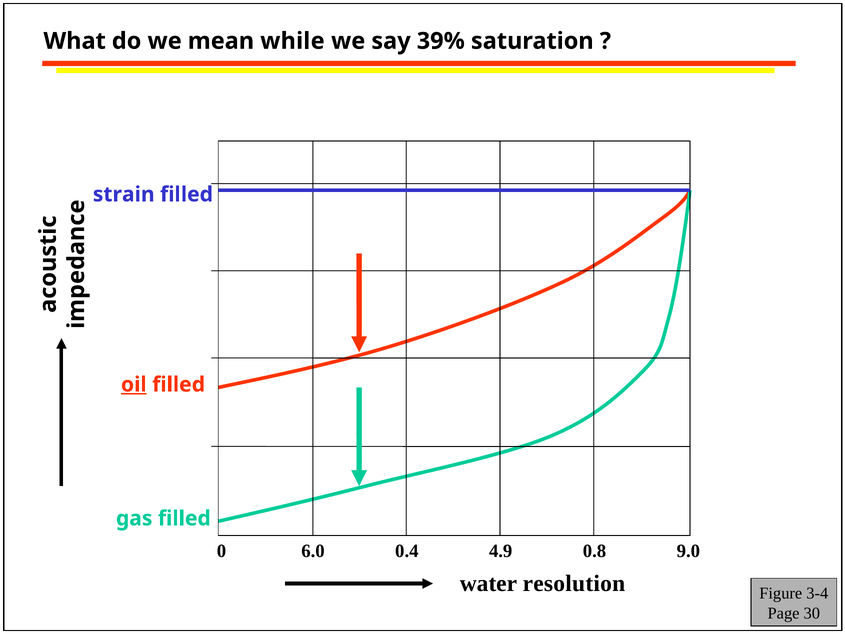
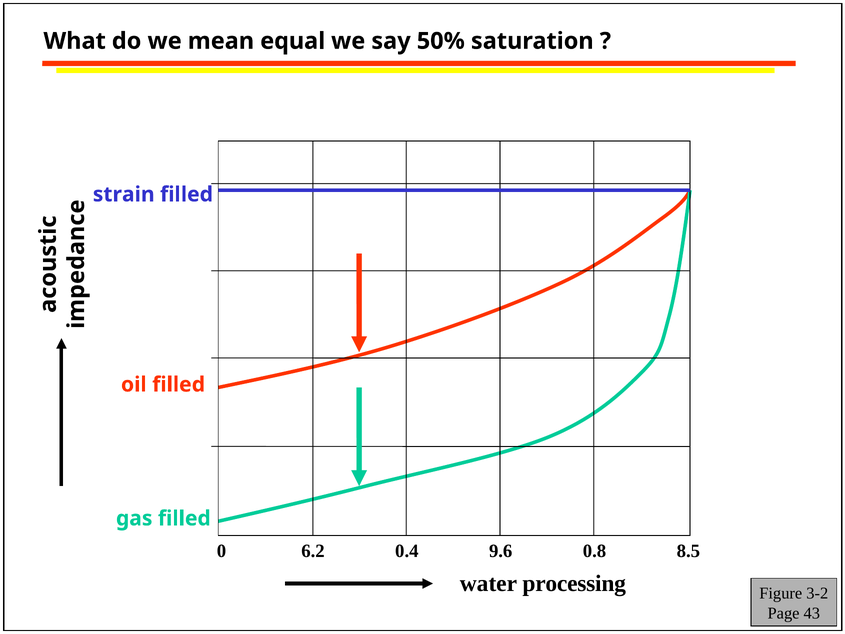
while: while -> equal (293, 41)
39%: 39% -> 50% (441, 41)
oil underline: present -> none (134, 384)
6.0: 6.0 -> 6.2 (313, 551)
4.9: 4.9 -> 9.6 (501, 551)
9.0: 9.0 -> 8.5 (688, 551)
resolution: resolution -> processing (574, 583)
3-4: 3-4 -> 3-2 (817, 593)
30: 30 -> 43 (812, 613)
